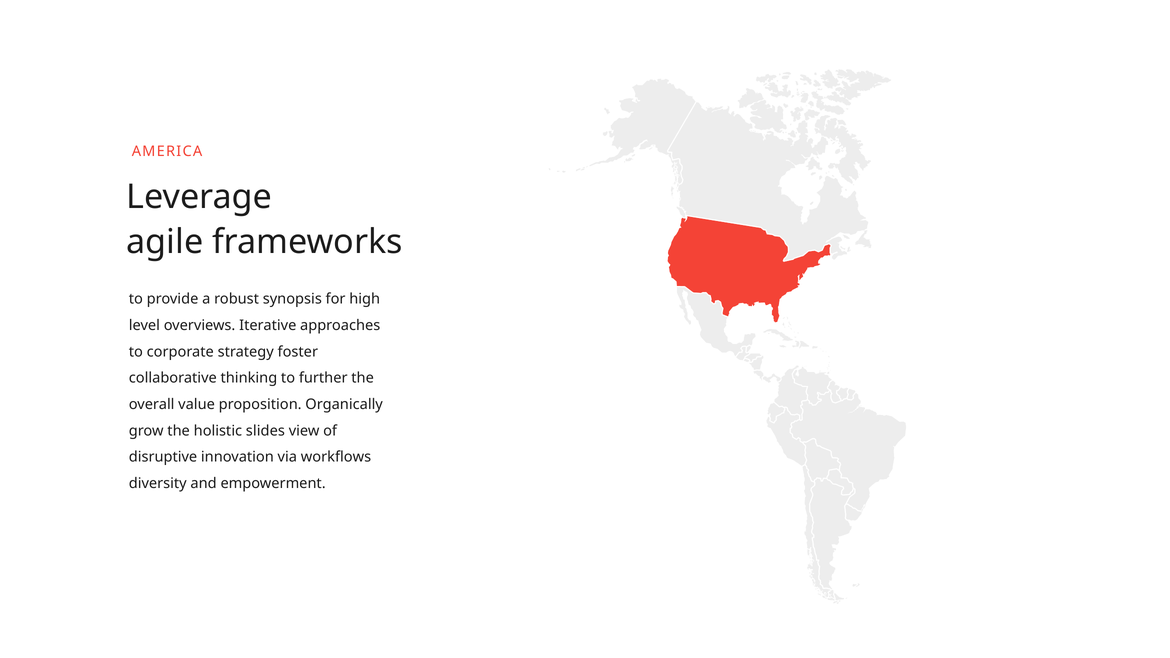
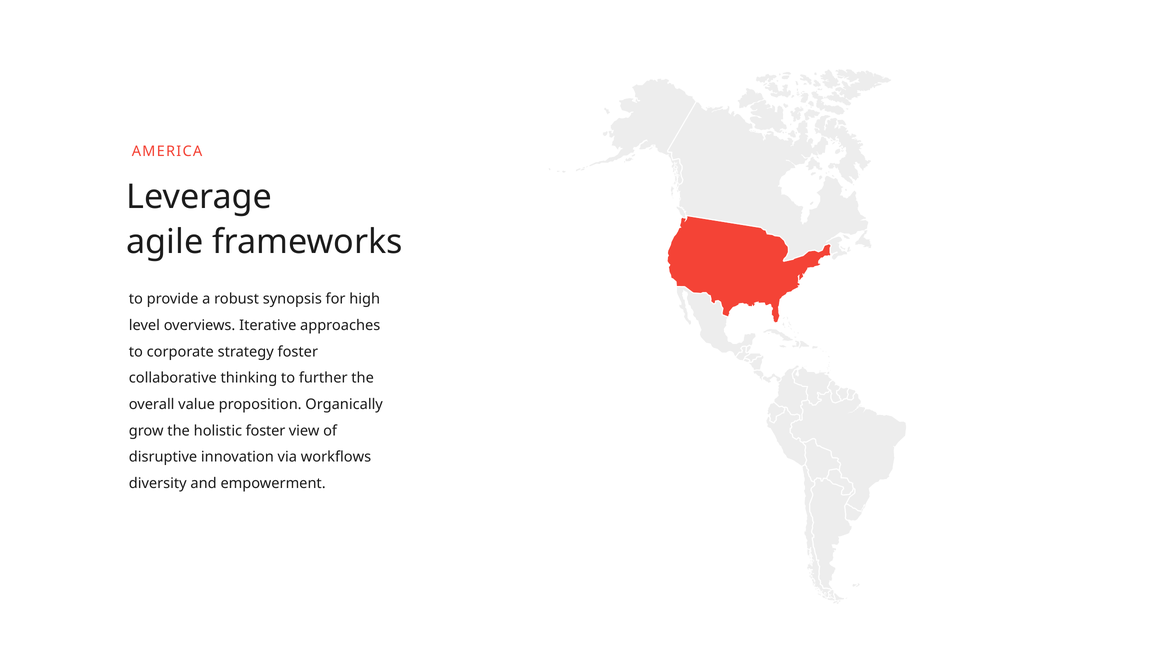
holistic slides: slides -> foster (266, 431)
